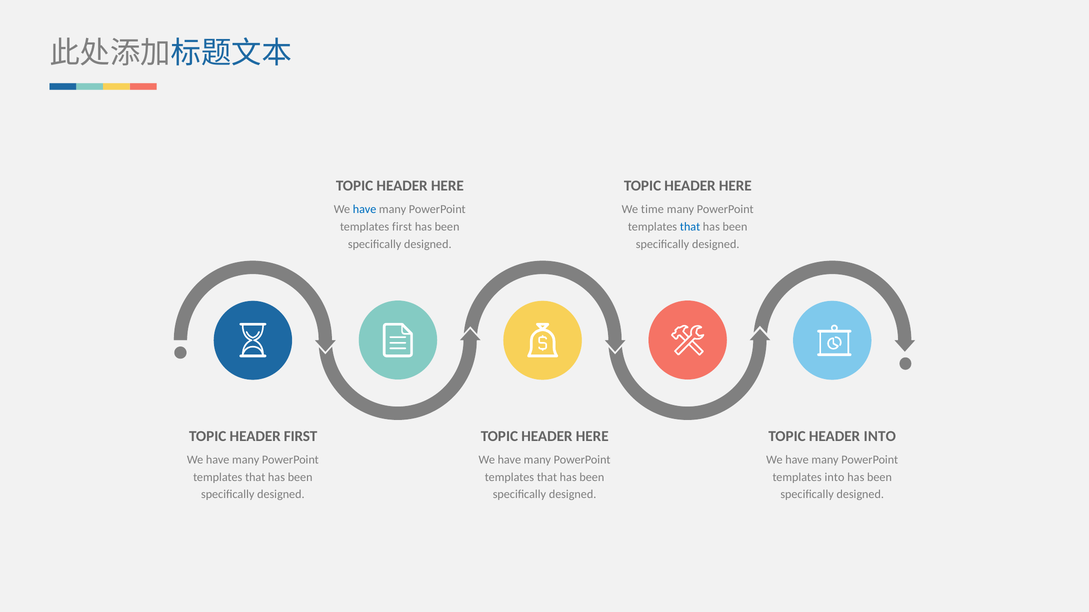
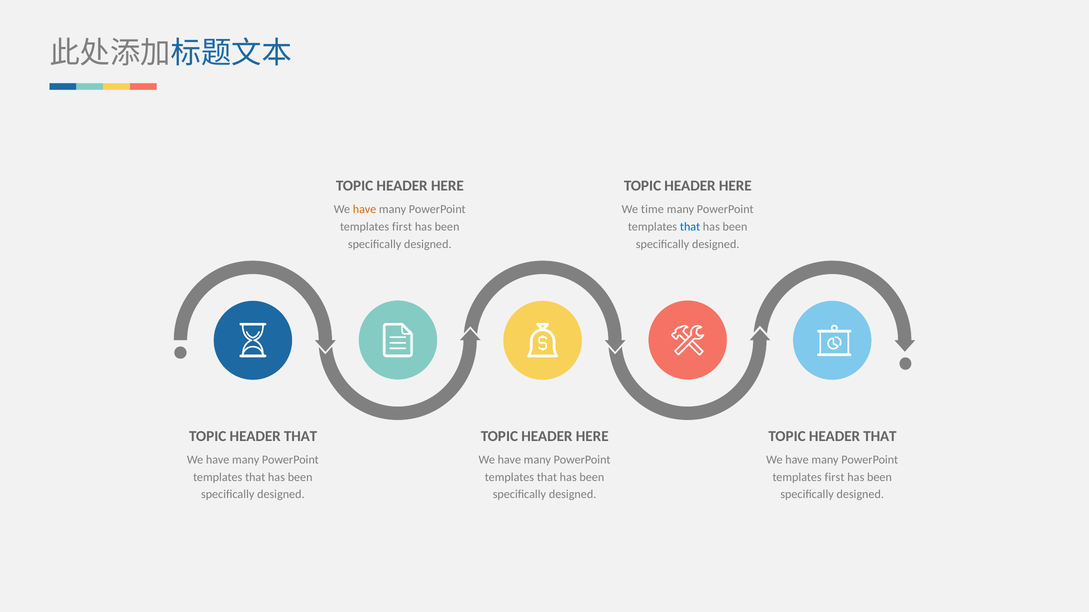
have colour: blue -> orange (365, 210)
FIRST: FIRST -> THAT (301, 437)
INTO: INTO -> THAT (880, 437)
into: into -> first (835, 478)
